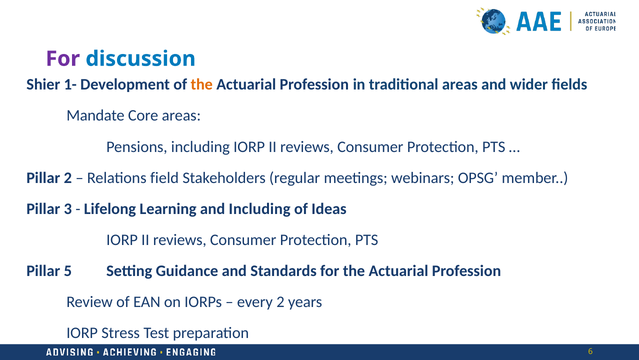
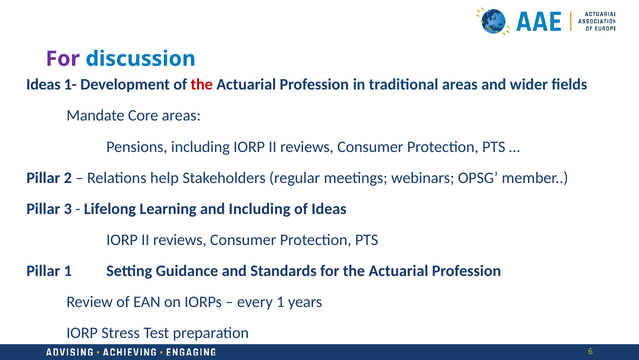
Shier: Shier -> Ideas (43, 85)
the colour: orange -> red (202, 85)
field: field -> help (164, 177)
Pillar 5: 5 -> 1 (68, 270)
every 2: 2 -> 1 (280, 301)
